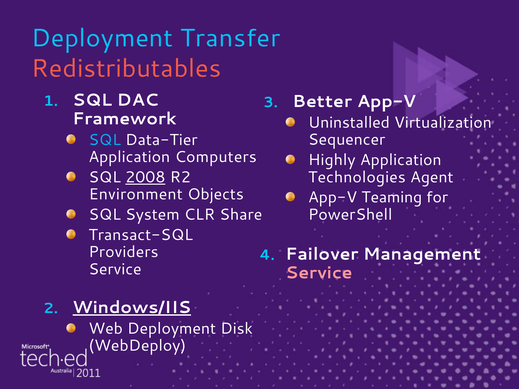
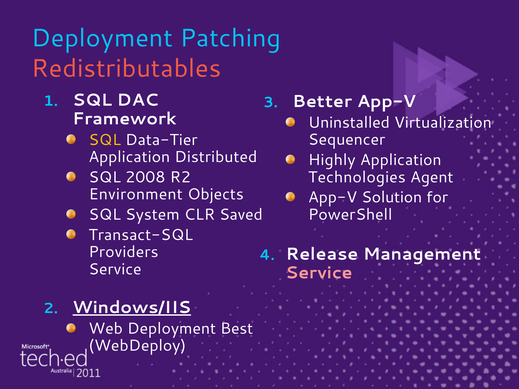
Transfer: Transfer -> Patching (230, 38)
SQL colour: light blue -> yellow (105, 140)
Computers: Computers -> Distributed (216, 157)
2008 underline: present -> none (145, 177)
Teaming: Teaming -> Solution (392, 198)
Share: Share -> Saved (241, 215)
Failover: Failover -> Release (322, 254)
Disk: Disk -> Best (237, 329)
